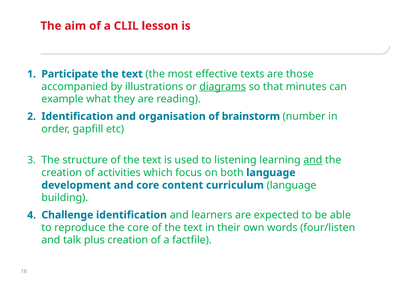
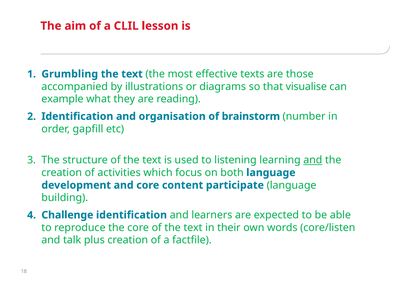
Participate: Participate -> Grumbling (70, 74)
diagrams underline: present -> none (223, 86)
minutes: minutes -> visualise (306, 86)
curriculum: curriculum -> participate (235, 185)
four/listen: four/listen -> core/listen (328, 227)
